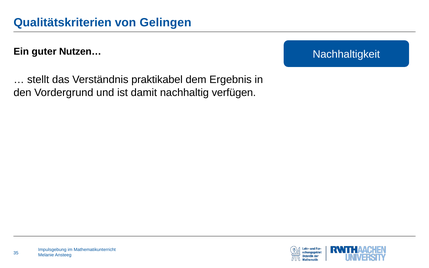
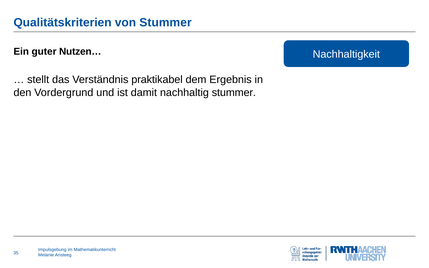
von Gelingen: Gelingen -> Stummer (166, 23)
nachhaltig verfügen: verfügen -> stummer (234, 93)
